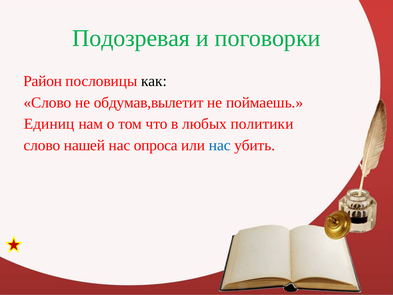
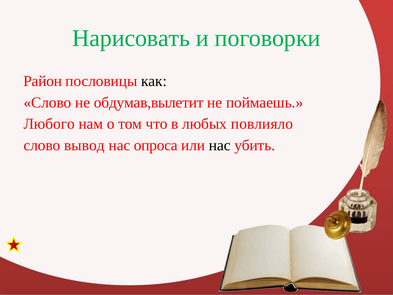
Подозревая: Подозревая -> Нарисовать (131, 38)
Единиц: Единиц -> Любого (49, 124)
политики: политики -> повлияло (262, 124)
нашей: нашей -> вывод (84, 145)
нас colour: blue -> black (220, 145)
